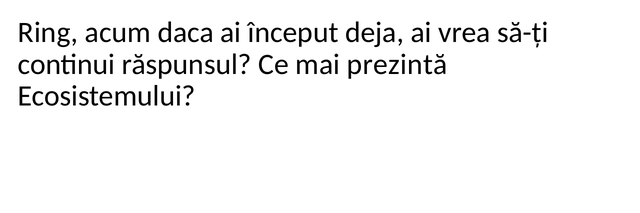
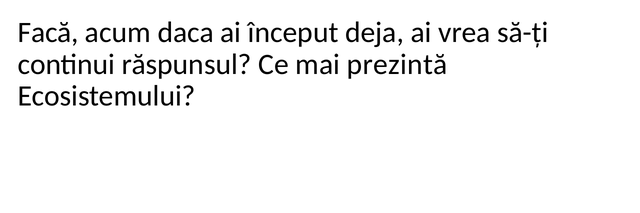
Ring: Ring -> Facă (48, 32)
